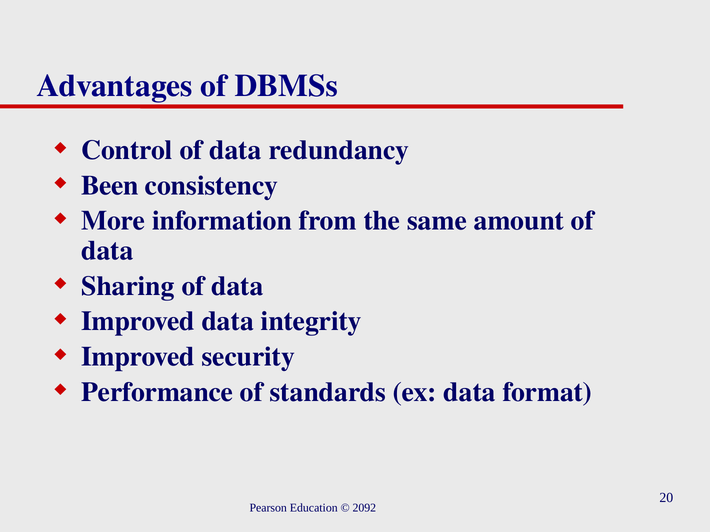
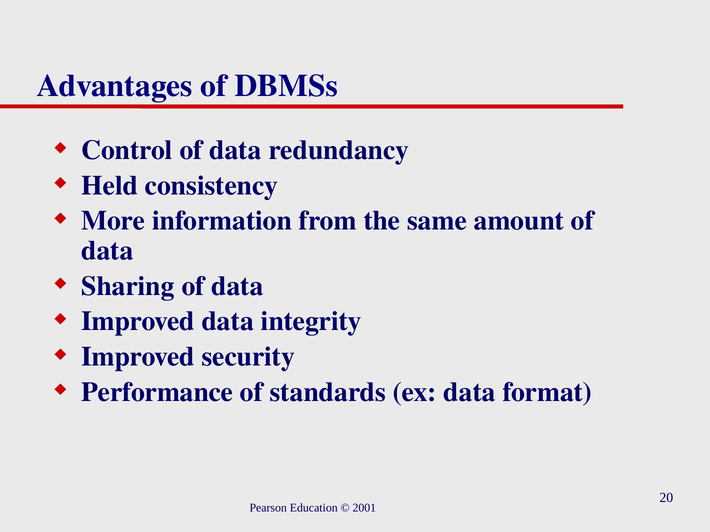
Been: Been -> Held (110, 186)
2092: 2092 -> 2001 (364, 508)
